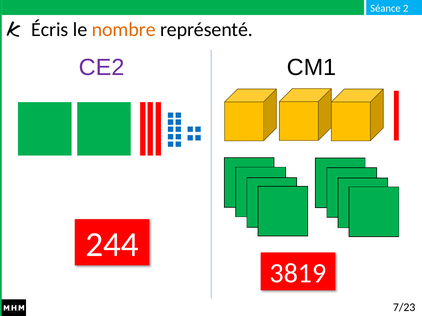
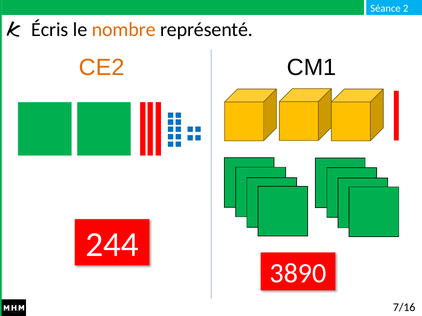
CE2 colour: purple -> orange (102, 68)
3819: 3819 -> 3890 (298, 274)
7/23: 7/23 -> 7/16 (404, 308)
